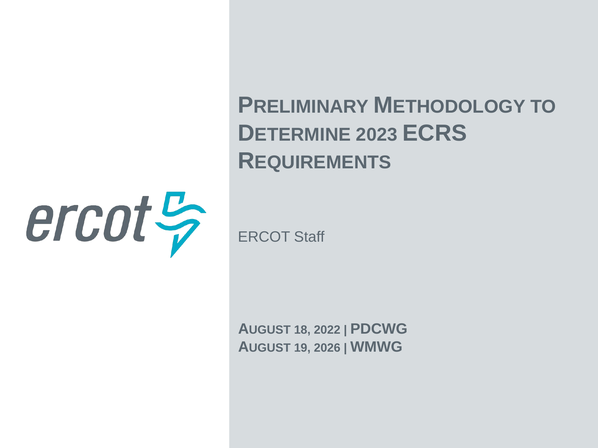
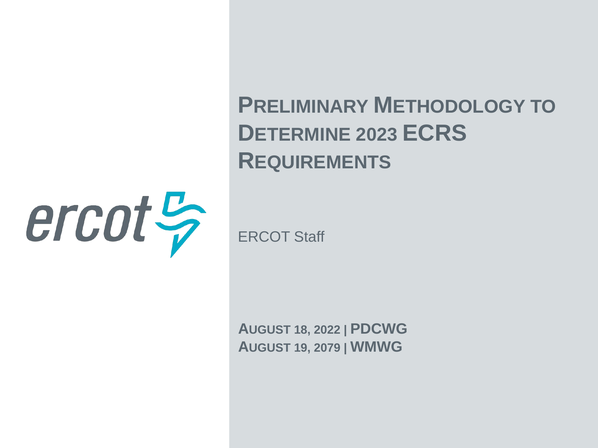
2026: 2026 -> 2079 (327, 348)
